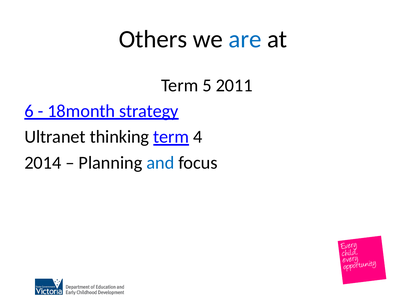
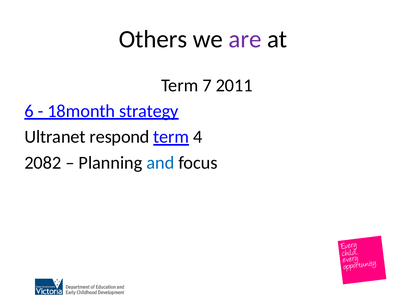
are colour: blue -> purple (245, 39)
5: 5 -> 7 (207, 85)
thinking: thinking -> respond (120, 137)
2014: 2014 -> 2082 (43, 163)
